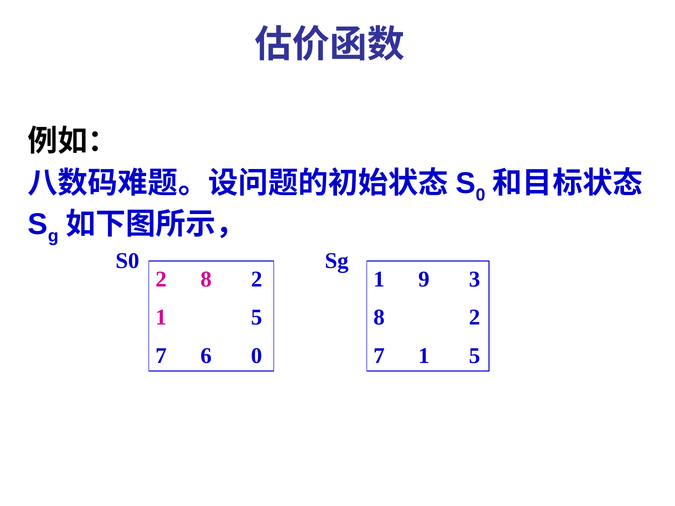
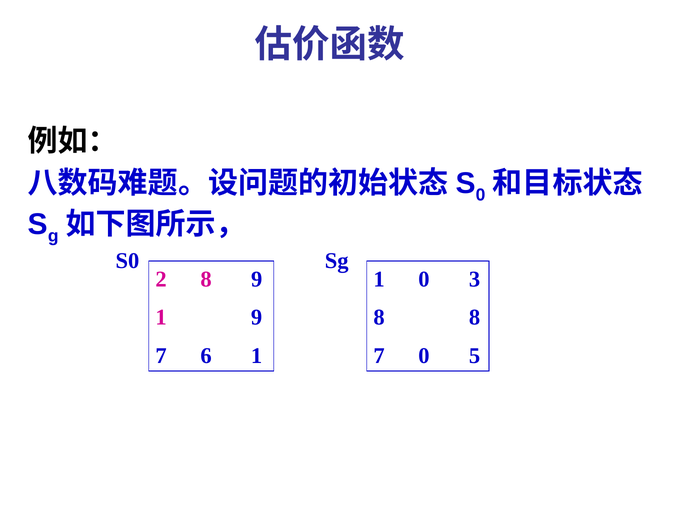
2 8 2: 2 -> 9 (257, 279)
1 9: 9 -> 0 (424, 279)
5: 5 -> 9 (257, 318)
2: 2 -> 8 (475, 318)
6 0: 0 -> 1 (257, 356)
7 1: 1 -> 0 (424, 356)
